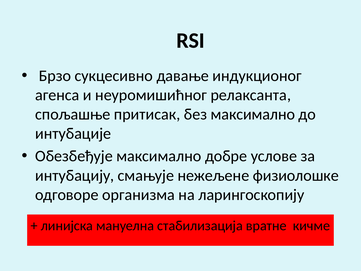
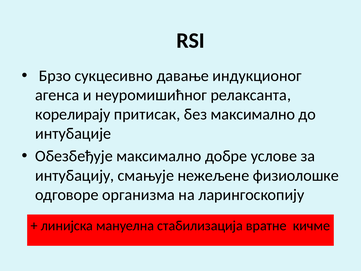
спољашње: спољашње -> корелирају (73, 114)
